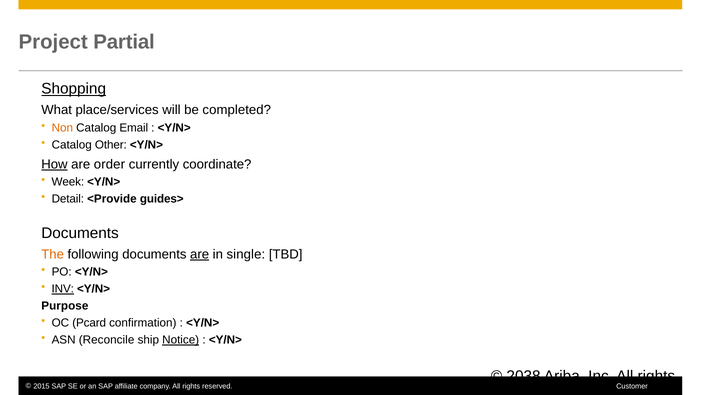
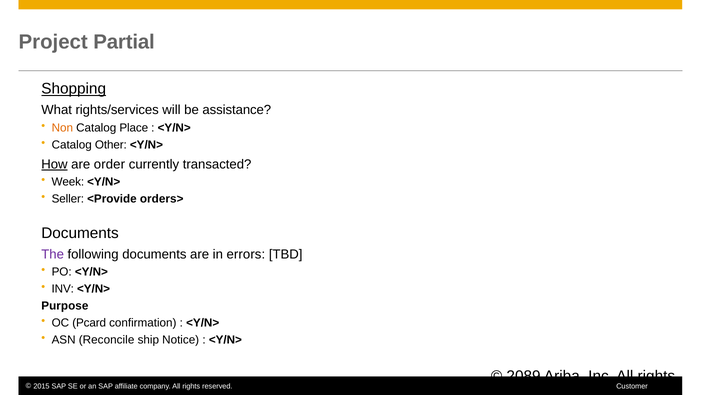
place/services: place/services -> rights/services (117, 110)
completed: completed -> assistance (237, 110)
Email: Email -> Place (134, 128)
coordinate: coordinate -> transacted (217, 164)
Detail: Detail -> Seller (68, 199)
guides>: guides> -> orders> (162, 199)
The colour: orange -> purple (53, 254)
are underline: present -> none (200, 254)
single: single -> errors (246, 254)
INV underline: present -> none (63, 288)
Notice underline: present -> none (181, 339)
2038: 2038 -> 2089 (524, 375)
